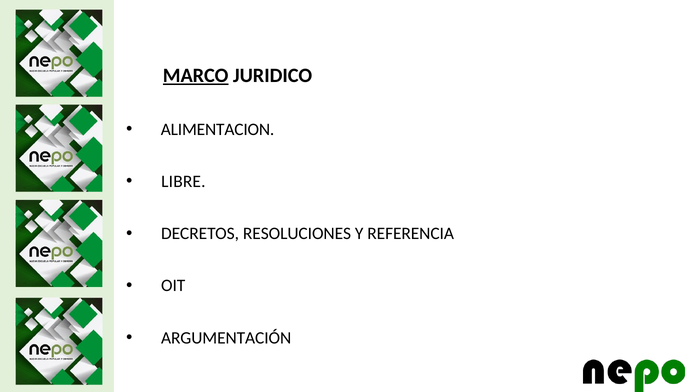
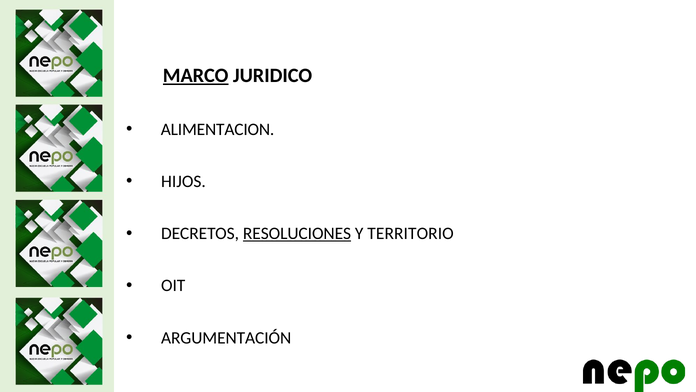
LIBRE: LIBRE -> HIJOS (183, 181)
RESOLUCIONES underline: none -> present (297, 233)
REFERENCIA: REFERENCIA -> TERRITORIO (411, 233)
